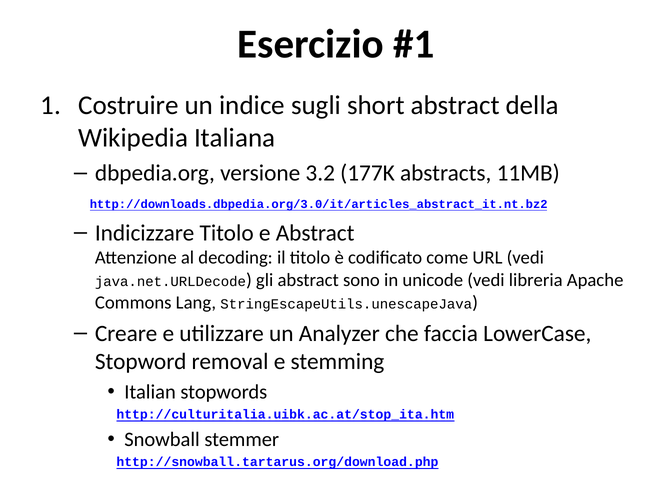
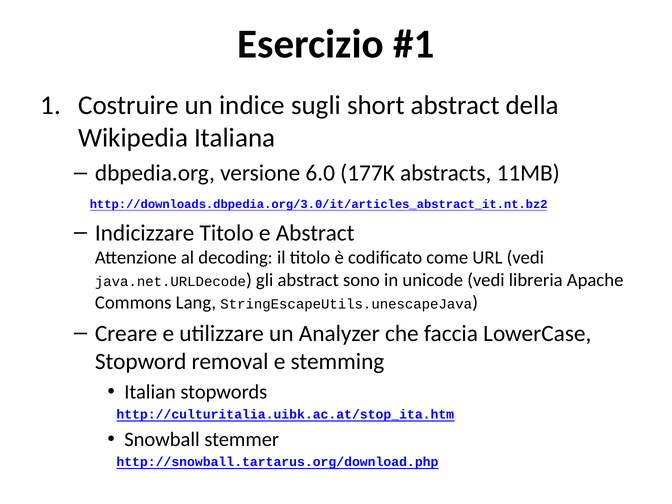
3.2: 3.2 -> 6.0 (320, 173)
